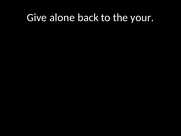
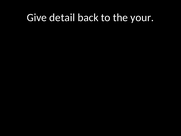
alone: alone -> detail (62, 18)
